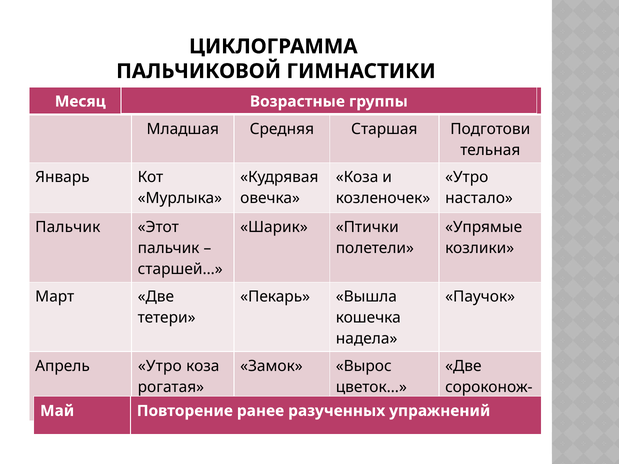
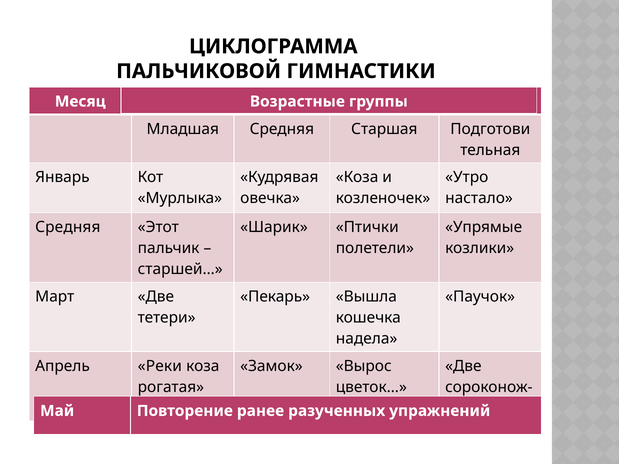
Пальчик: Пальчик -> Средняя (68, 227)
Апрель Утро: Утро -> Реки (160, 366)
